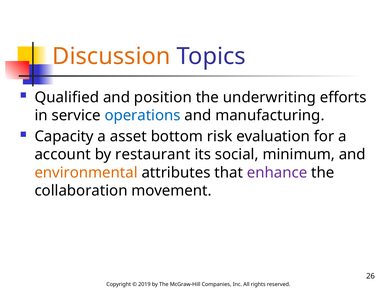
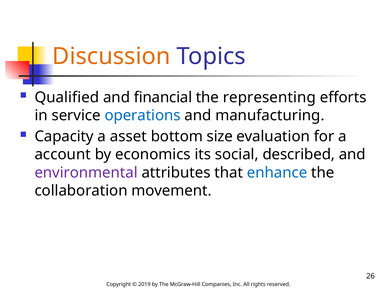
position: position -> financial (163, 97)
underwriting: underwriting -> representing (269, 97)
risk: risk -> size (220, 137)
restaurant: restaurant -> economics (153, 155)
minimum: minimum -> described (299, 155)
environmental colour: orange -> purple (86, 173)
enhance colour: purple -> blue (277, 173)
